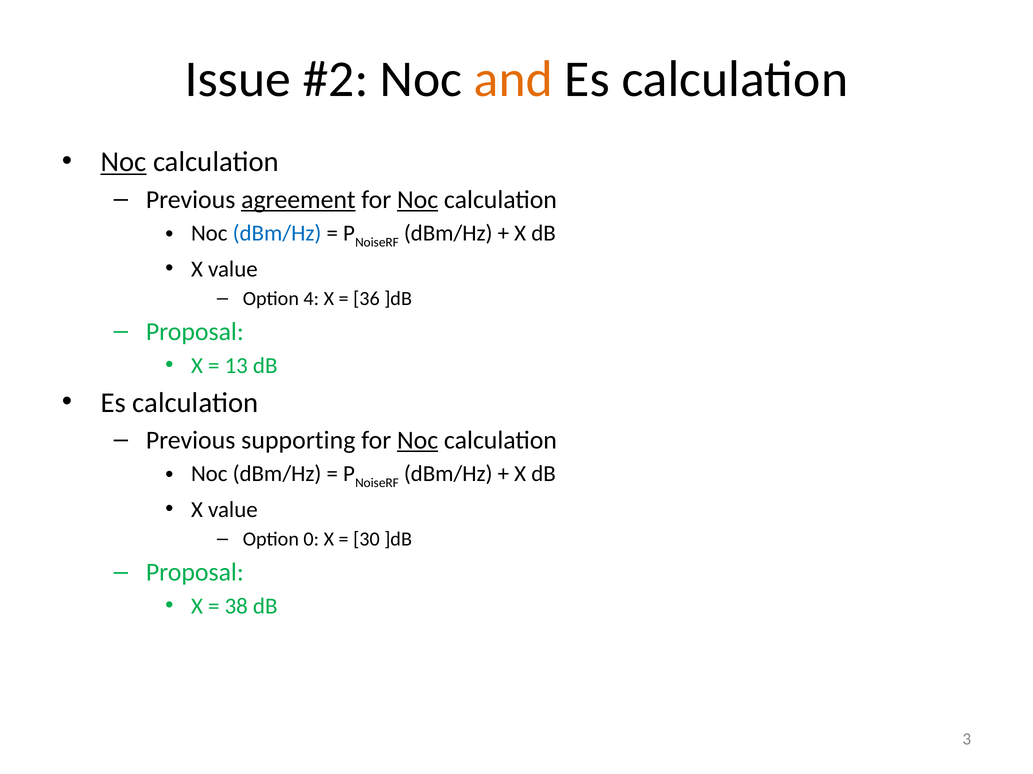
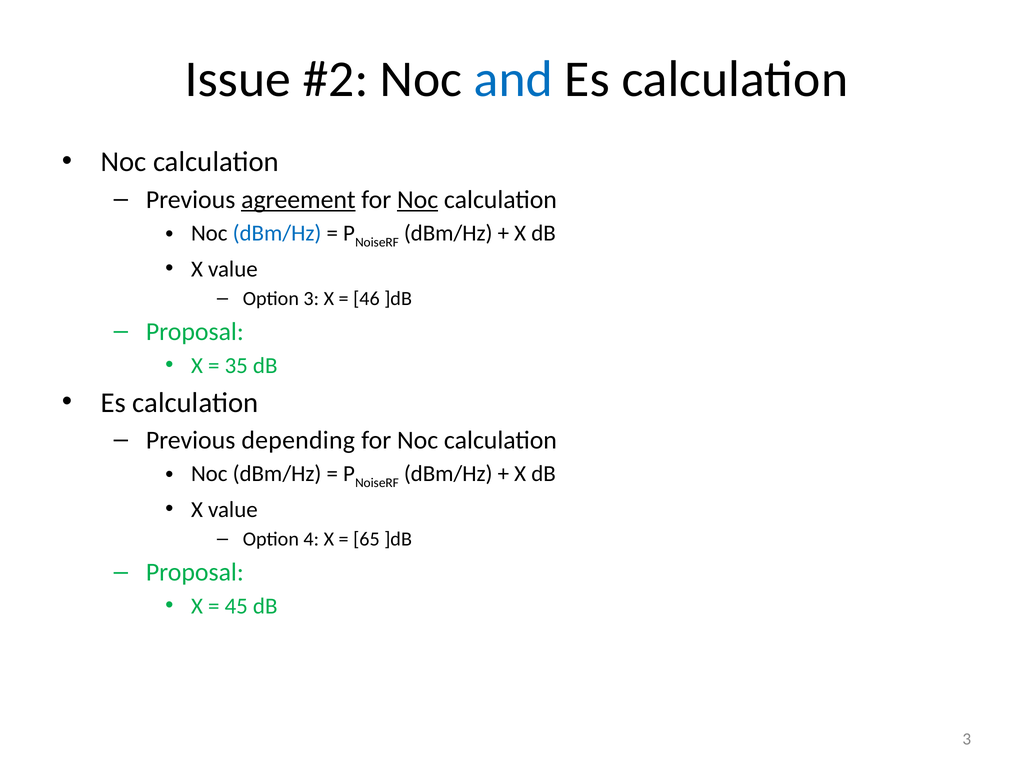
and colour: orange -> blue (513, 79)
Noc underline: present -> none (124, 162)
Option 4: 4 -> 3 (311, 299)
36: 36 -> 46 (366, 299)
13: 13 -> 35 (236, 366)
supporting: supporting -> depending (298, 441)
Noc underline: present -> none (418, 441)
0: 0 -> 4 (311, 540)
30: 30 -> 65 (366, 540)
38: 38 -> 45 (236, 607)
